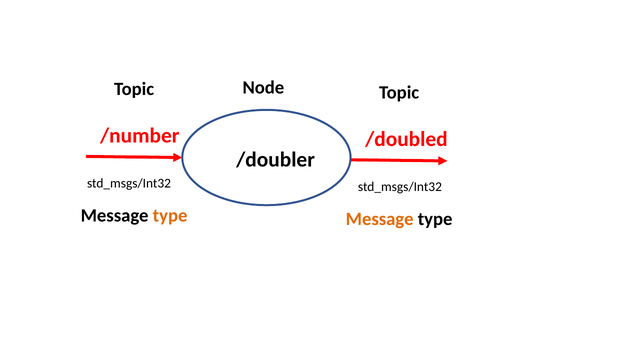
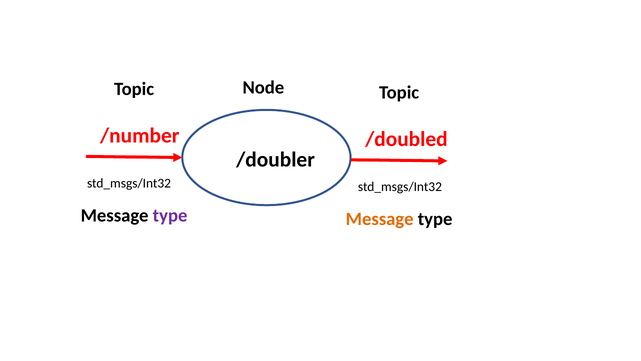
type colour: orange -> purple (170, 216)
